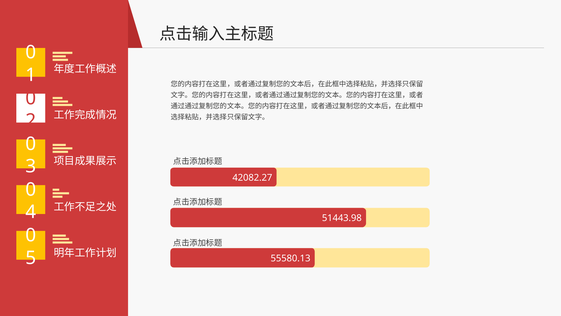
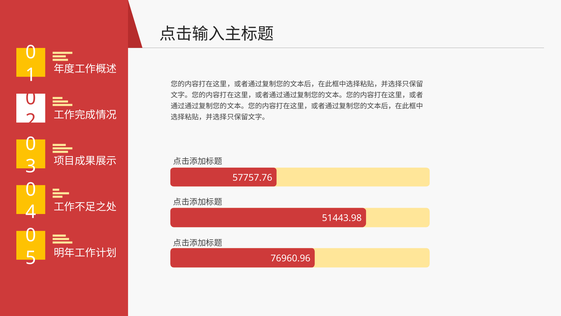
42082.27: 42082.27 -> 57757.76 (252, 177)
55580.13: 55580.13 -> 76960.96 (291, 258)
